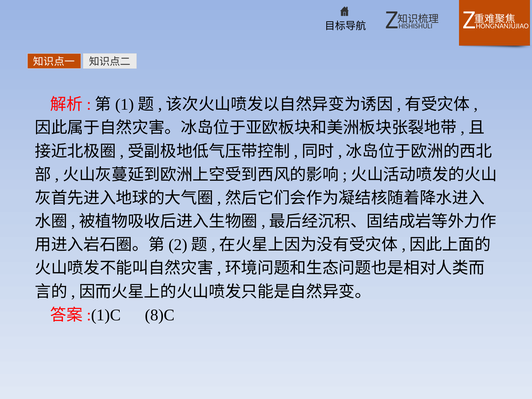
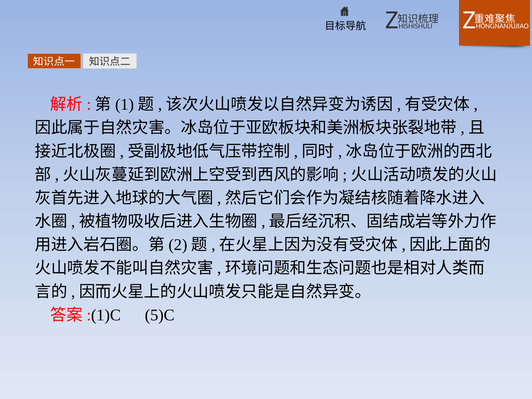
8)C: 8)C -> 5)C (160, 315)
